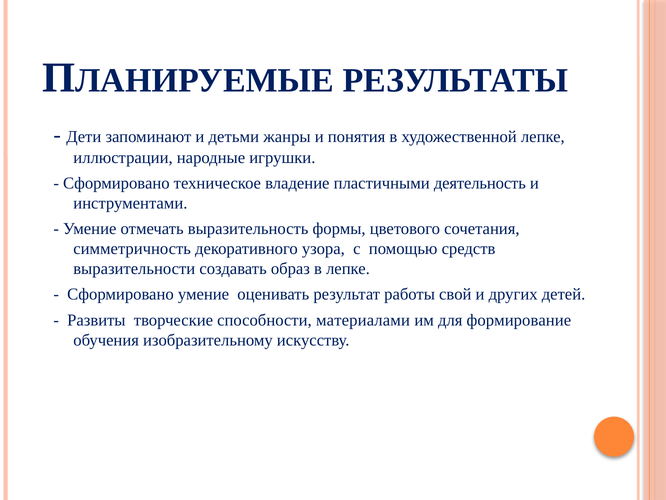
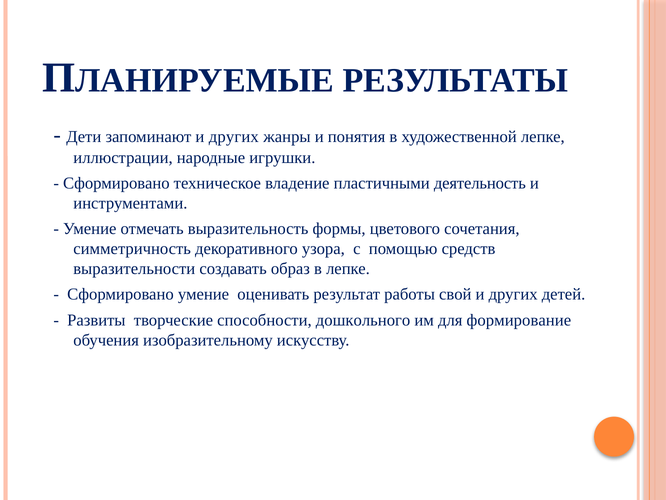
запоминают и детьми: детьми -> других (234, 137)
материалами: материалами -> дошкольного (363, 320)
